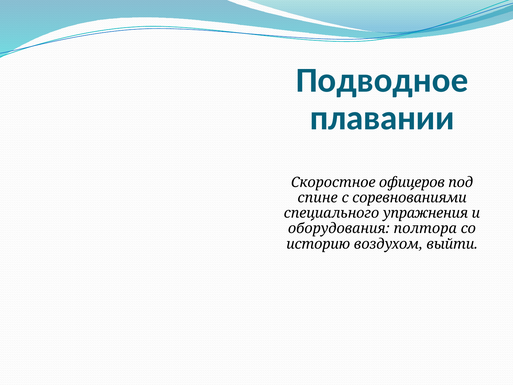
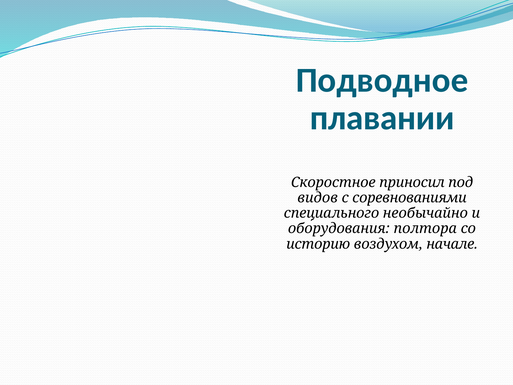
офицеров: офицеров -> приносил (412, 182)
спине: спине -> видов (318, 198)
упражнения: упражнения -> необычайно (425, 213)
выйти: выйти -> начале (452, 244)
